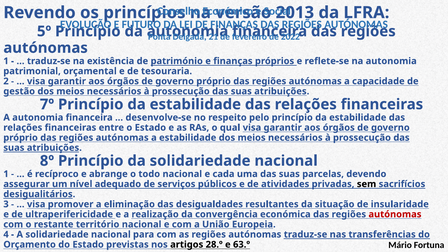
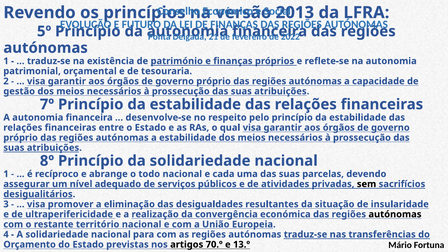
autónomas colour: red -> black (395, 214)
28.º: 28.º -> 70.º (214, 245)
63.º: 63.º -> 13.º (242, 245)
